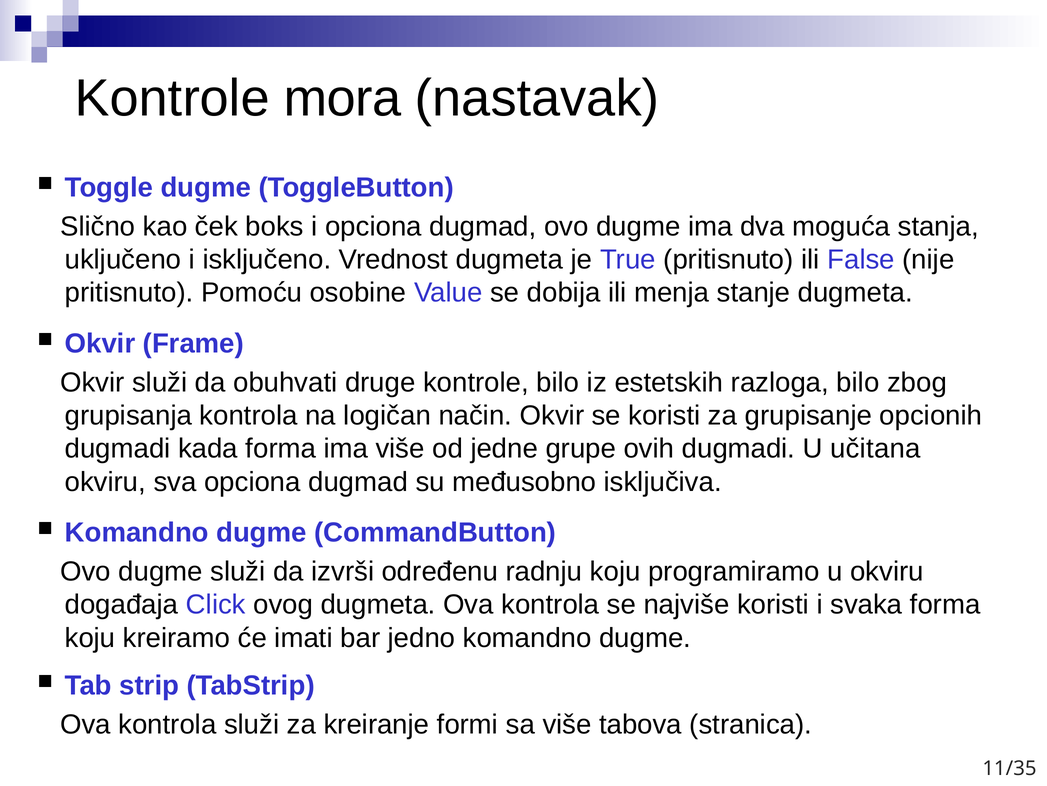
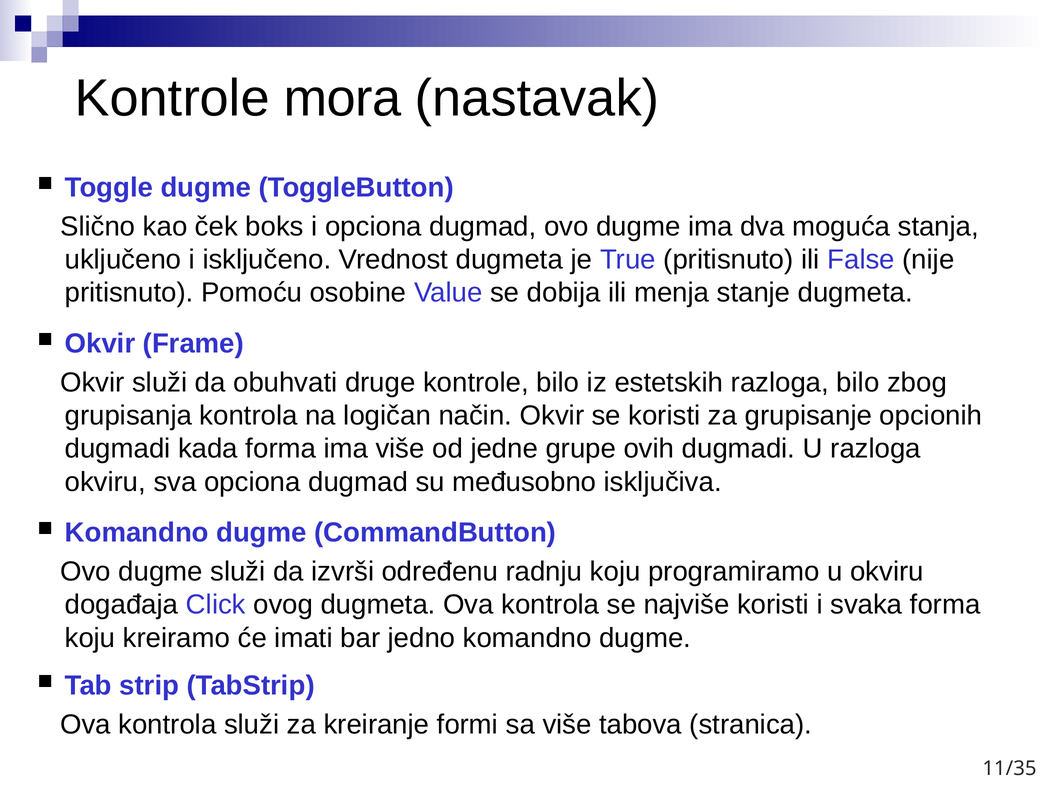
U učitana: učitana -> razloga (876, 448)
